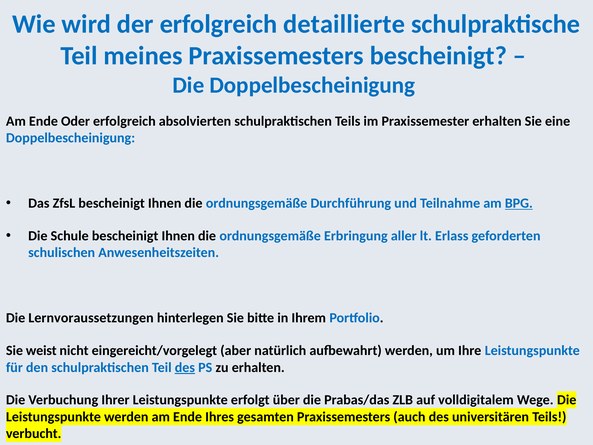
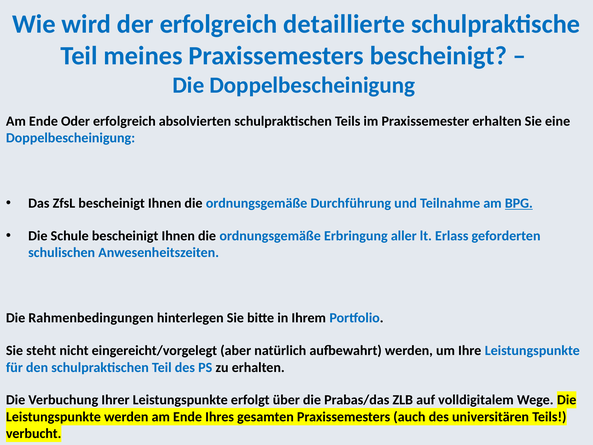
Lernvoraussetzungen: Lernvoraussetzungen -> Rahmenbedingungen (91, 318)
weist: weist -> steht (41, 350)
des underline: present -> none (185, 367)
